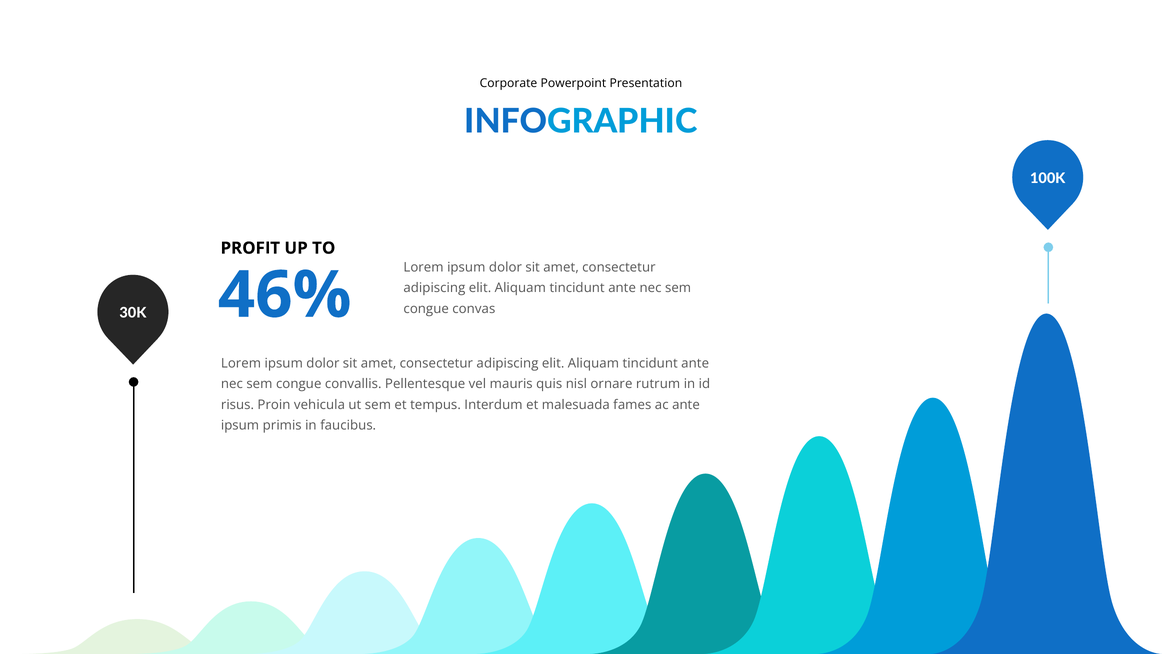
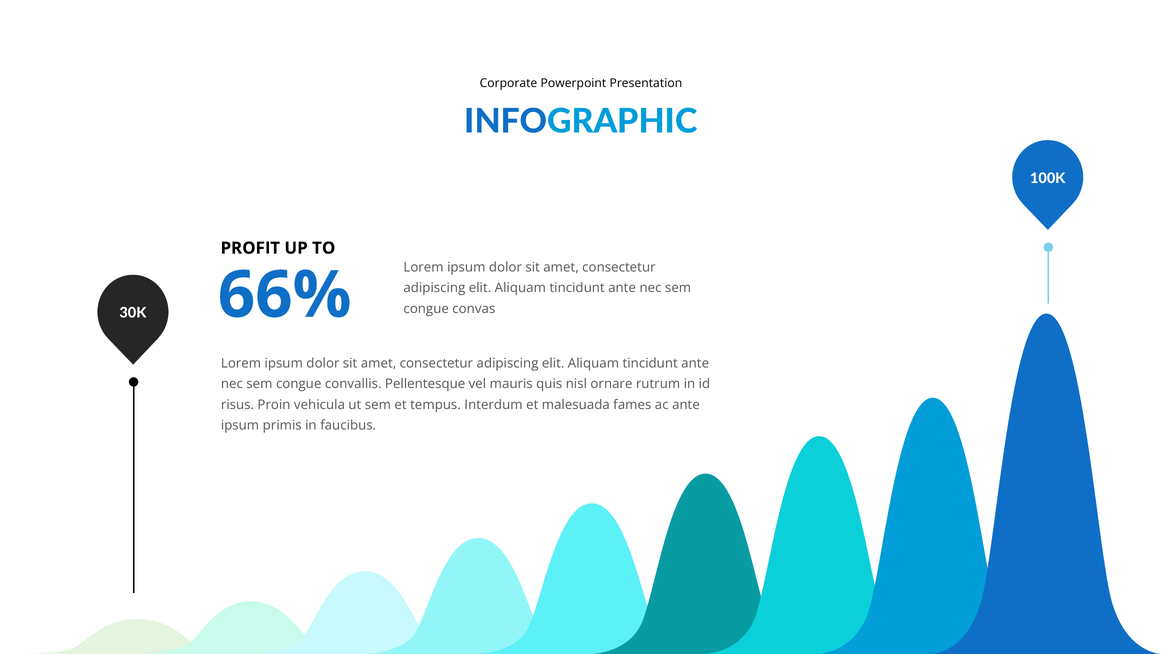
46%: 46% -> 66% (285, 295)
